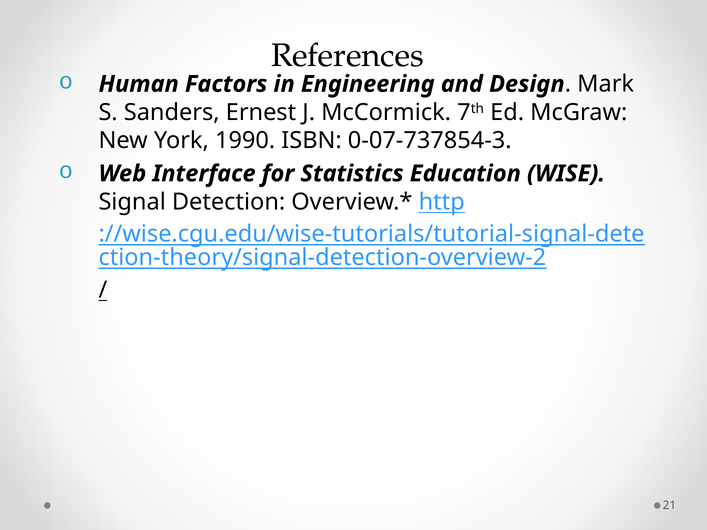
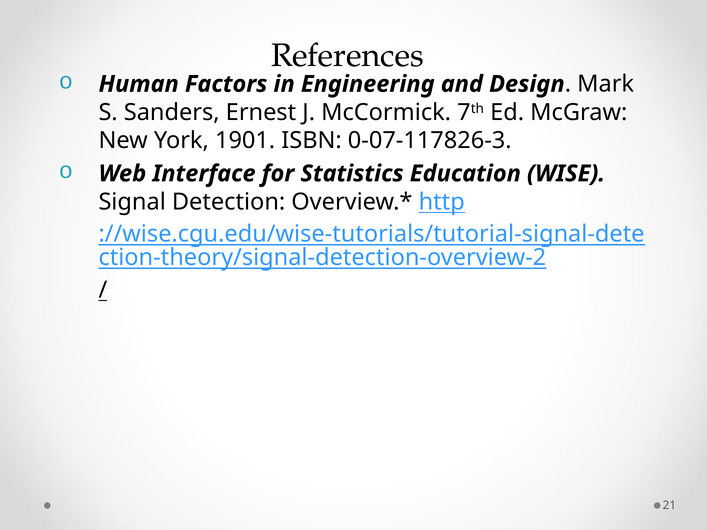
1990: 1990 -> 1901 (245, 141)
0-07-737854-3: 0-07-737854-3 -> 0-07-117826-3 (430, 141)
